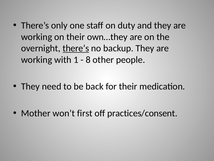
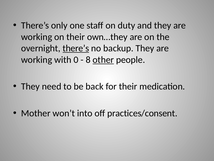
1: 1 -> 0 (76, 60)
other underline: none -> present (103, 60)
first: first -> into (85, 113)
